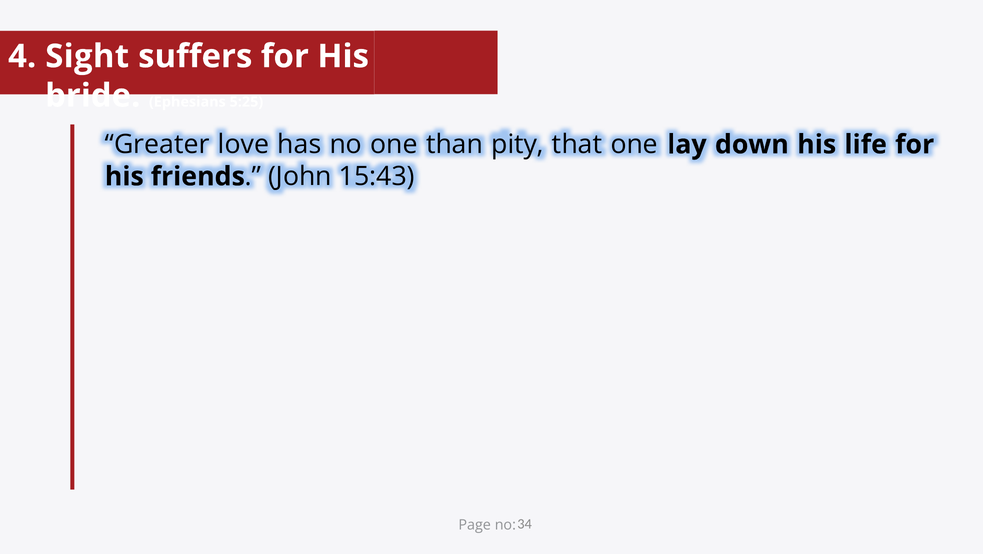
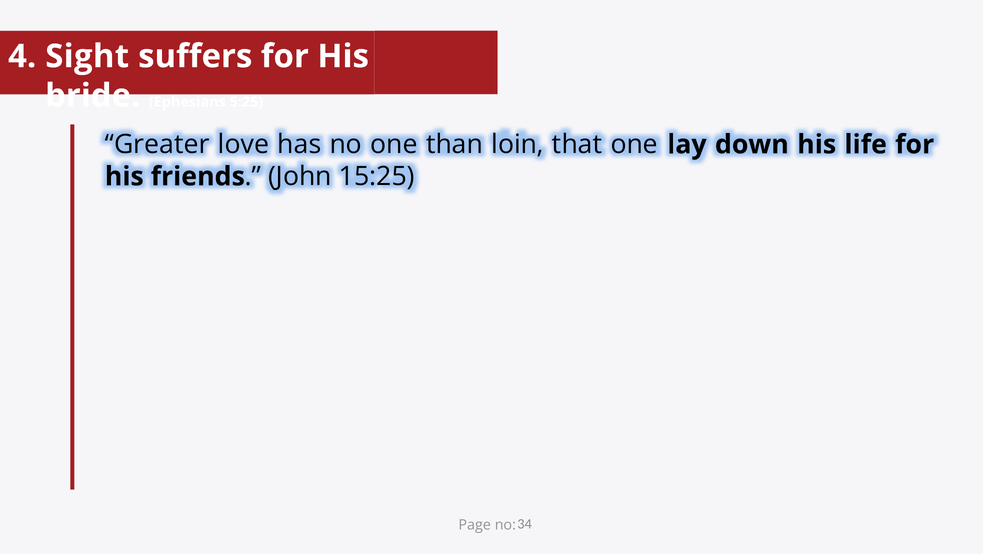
pity: pity -> loin (518, 145)
15:43: 15:43 -> 15:25 (377, 177)
